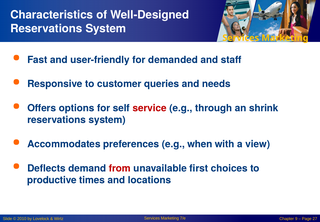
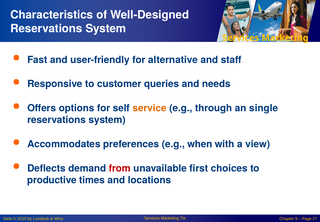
demanded: demanded -> alternative (173, 60)
service colour: red -> orange (150, 108)
shrink: shrink -> single (264, 108)
